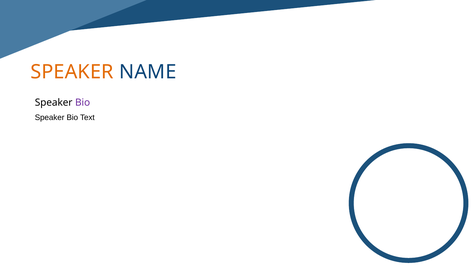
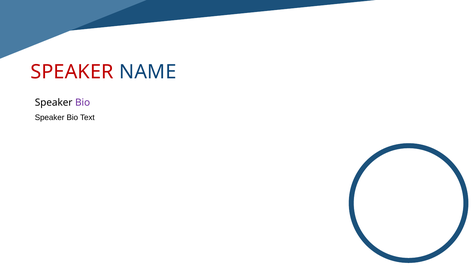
SPEAKER colour: orange -> red (72, 72)
